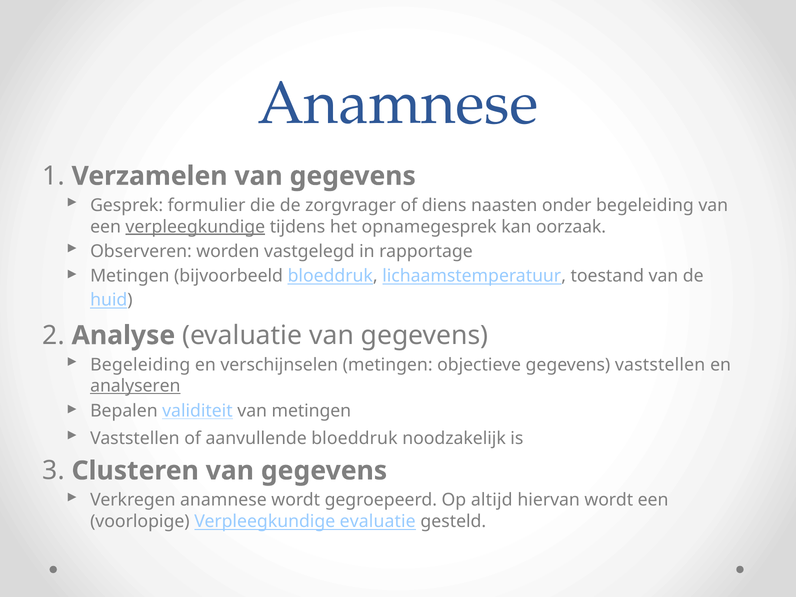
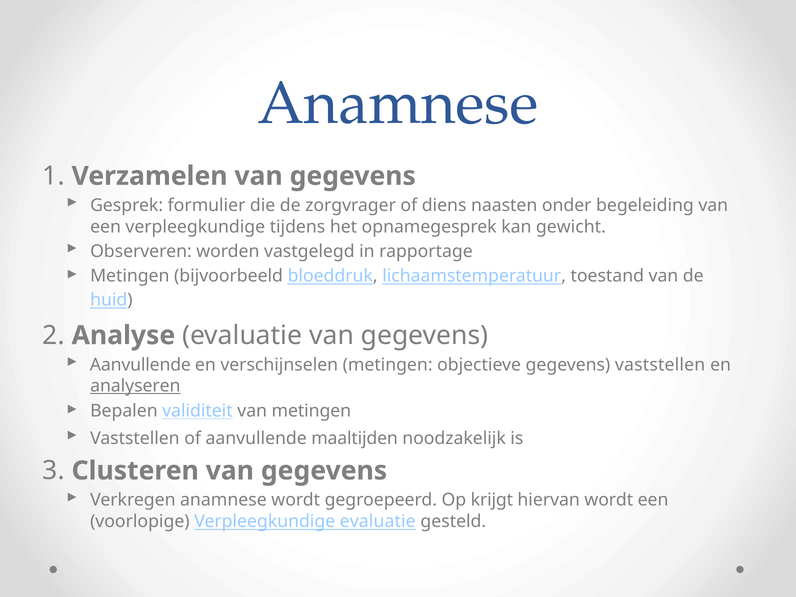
verpleegkundige underline: present -> none (195, 227)
oorzaak: oorzaak -> gewicht (571, 227)
Begeleiding: Begeleiding -> Aanvullende (140, 365)
aanvullende bloeddruk: bloeddruk -> maaltijden (355, 438)
altijd: altijd -> krijgt (492, 500)
